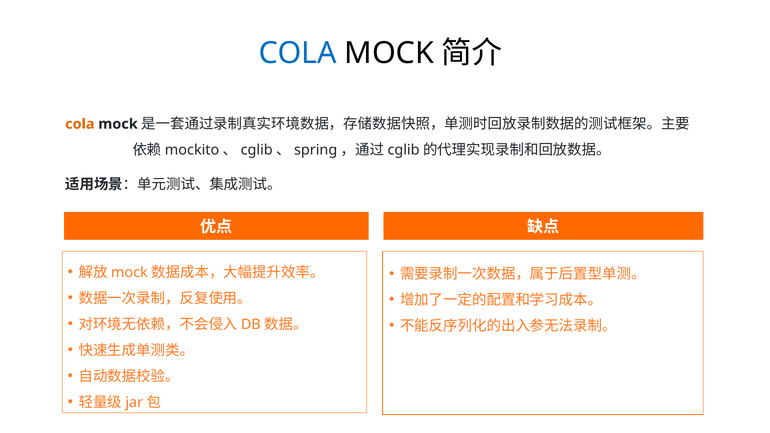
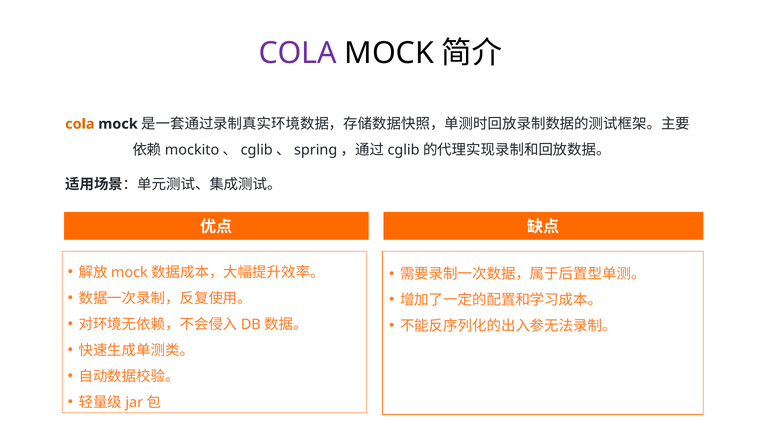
COLA colour: blue -> purple (298, 53)
